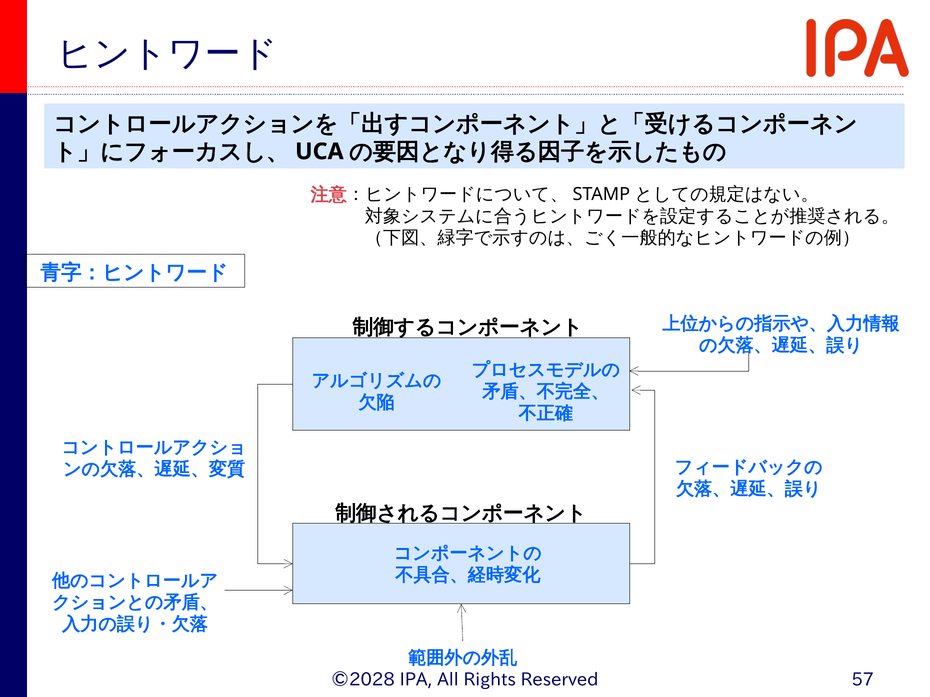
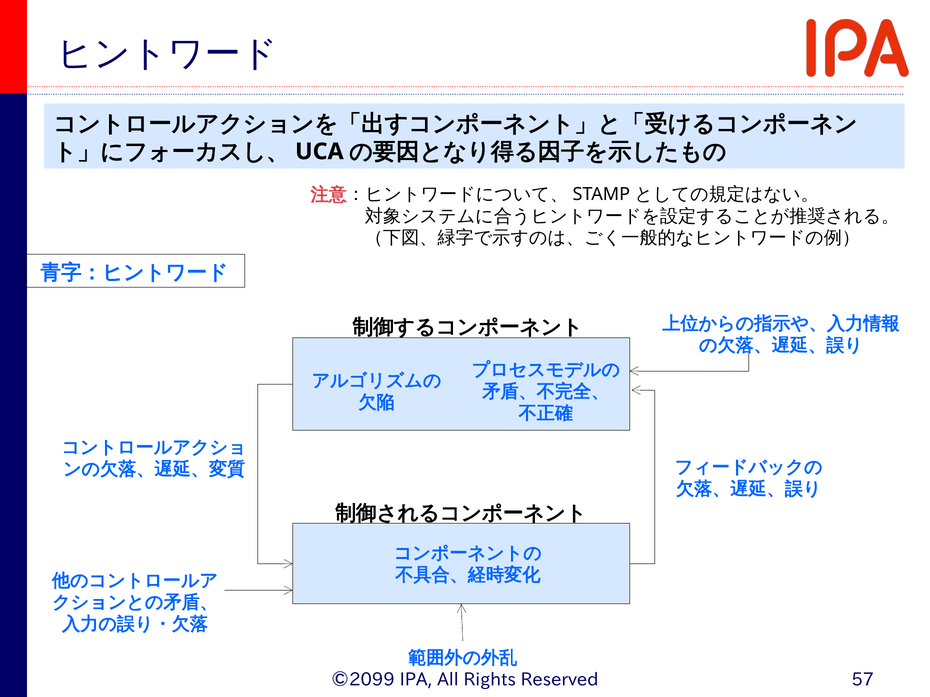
©2028: ©2028 -> ©2099 (363, 681)
